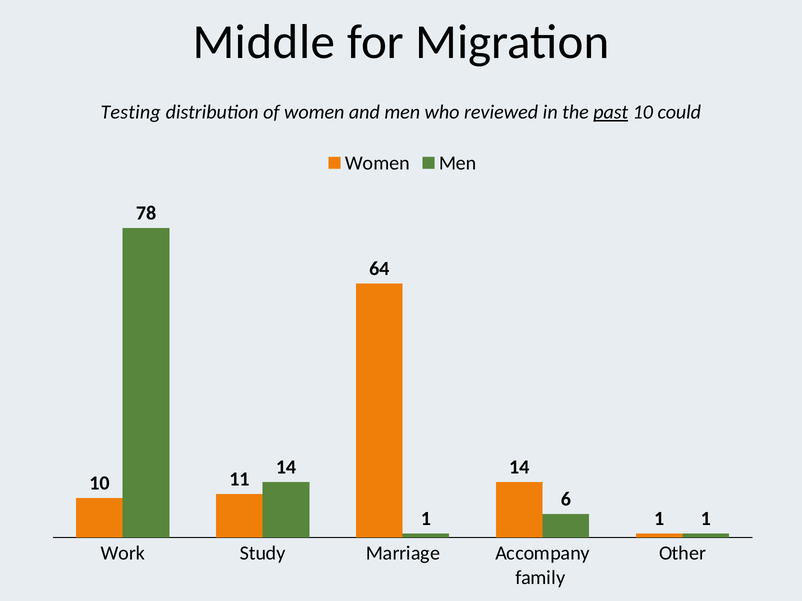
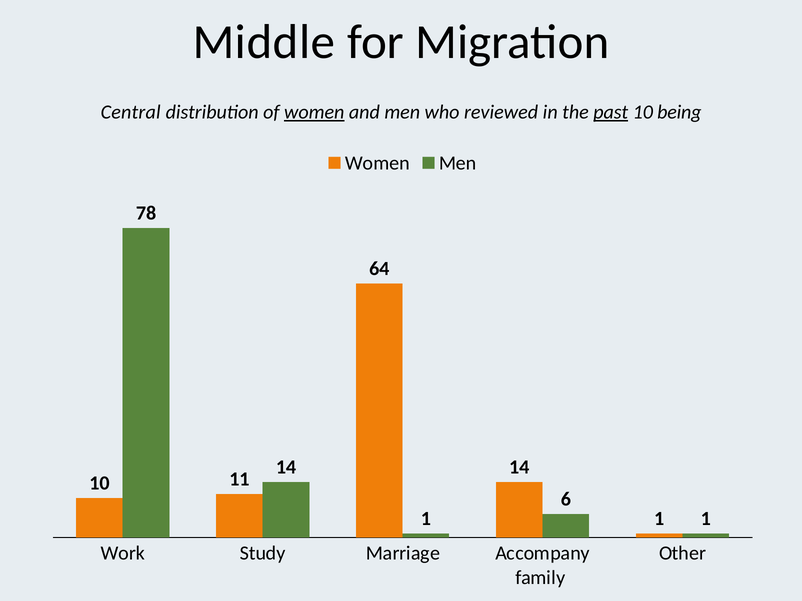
Testing: Testing -> Central (131, 112)
women underline: none -> present (314, 112)
could: could -> being (679, 112)
